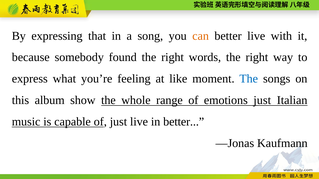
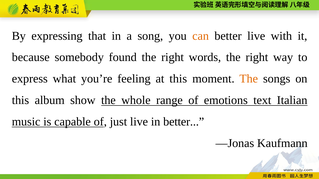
at like: like -> this (178, 79)
The colour: blue -> orange (249, 79)
emotions just: just -> text (262, 101)
